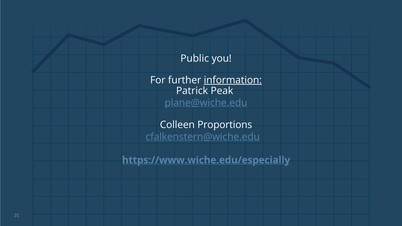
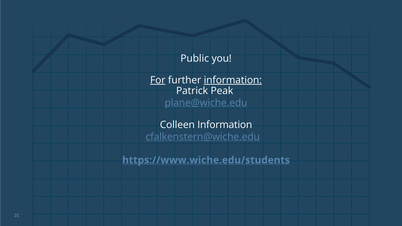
For underline: none -> present (158, 80)
Colleen Proportions: Proportions -> Information (225, 125)
https://www.wiche.edu/especially: https://www.wiche.edu/especially -> https://www.wiche.edu/students (206, 160)
